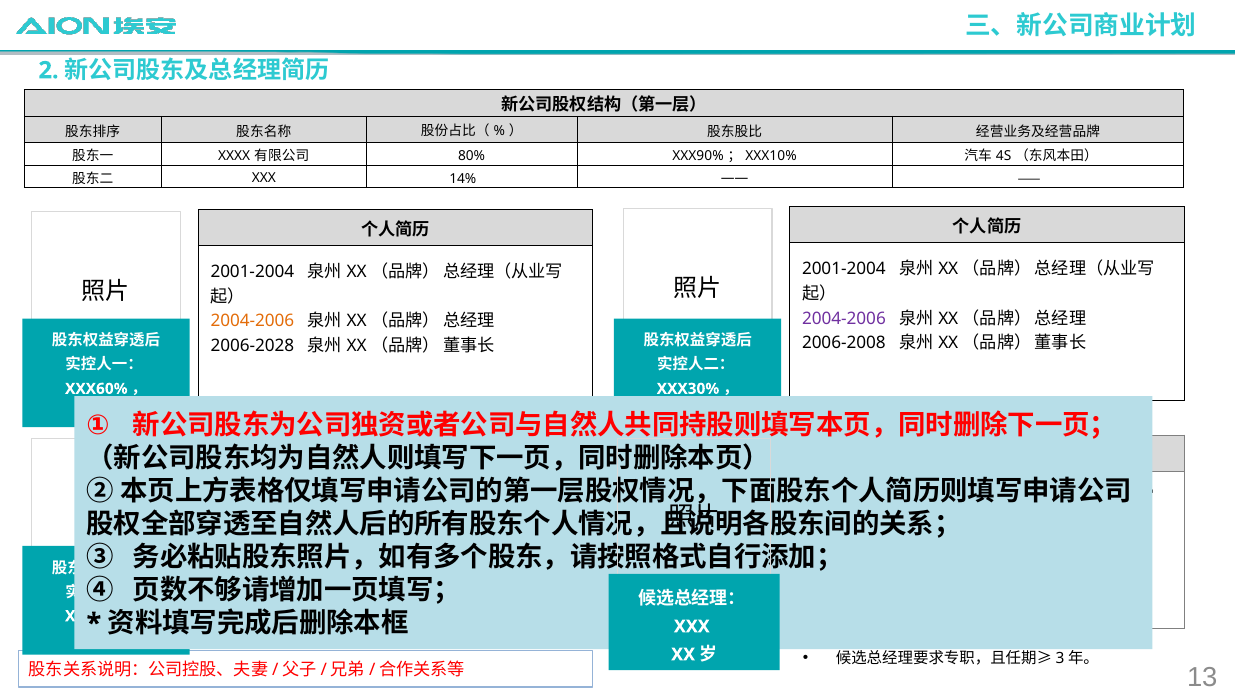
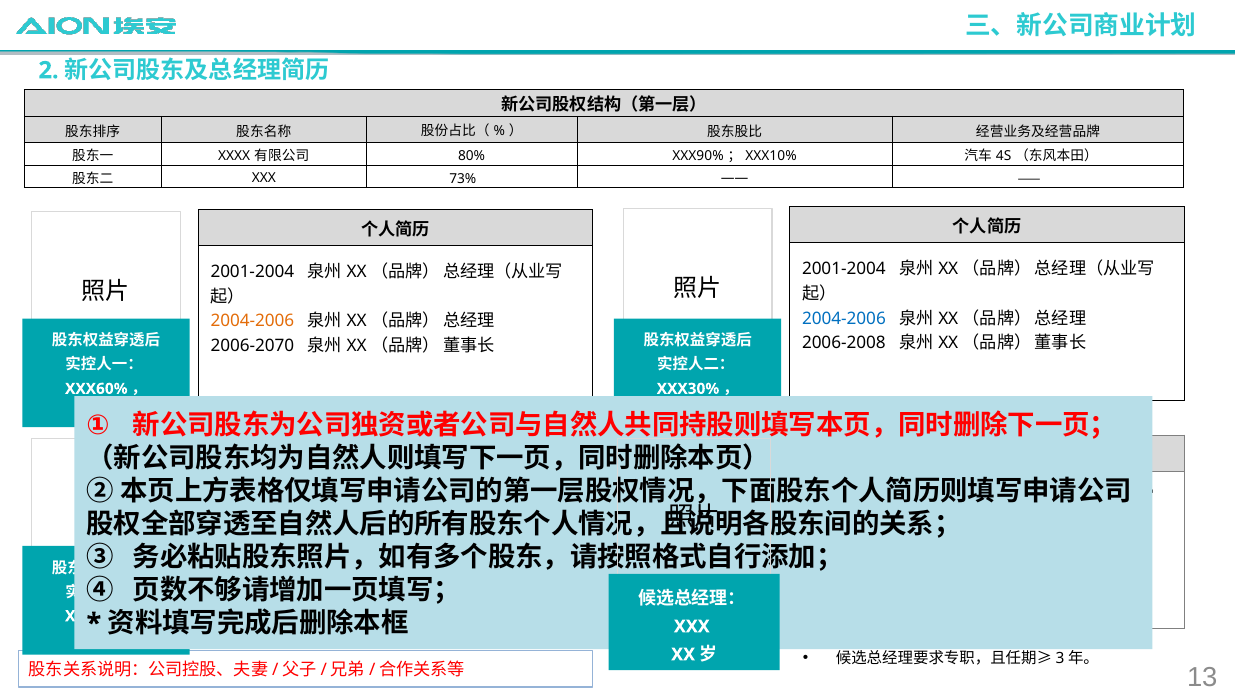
14%: 14% -> 73% (463, 179)
2004-2006 colour: purple -> blue (844, 318)
2006-2028: 2006-2028 -> 2006-2070 (252, 346)
